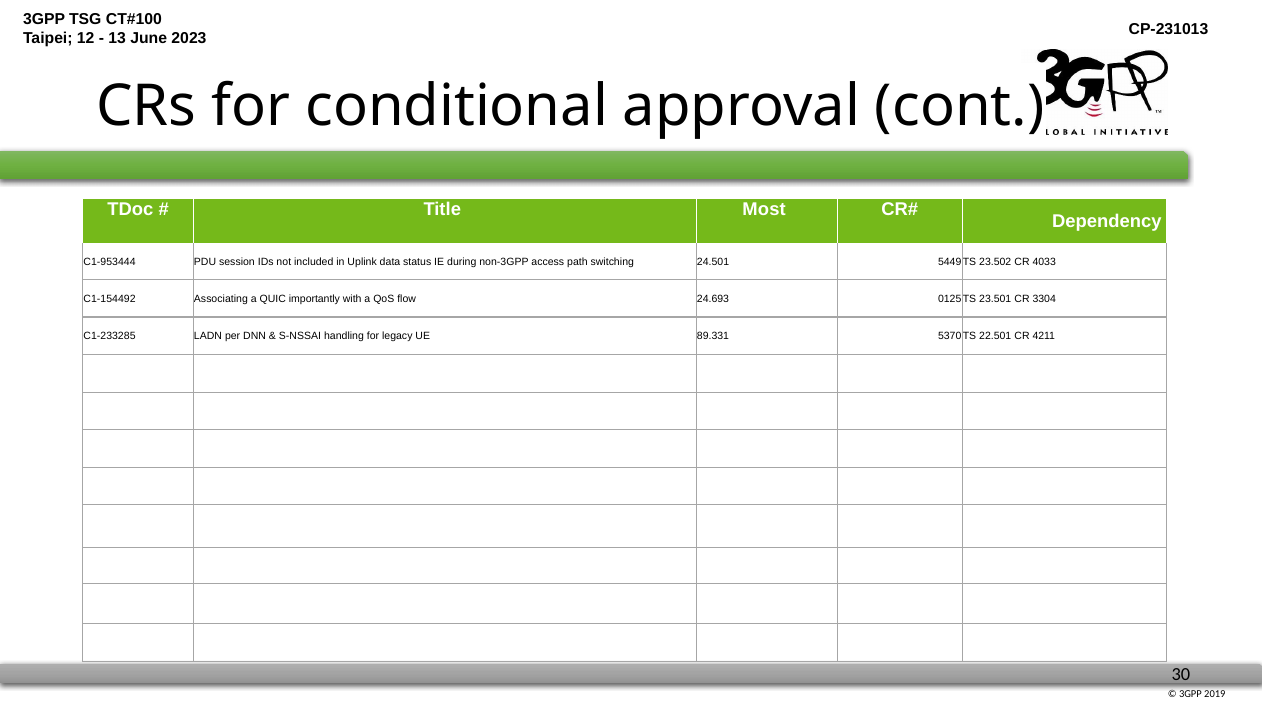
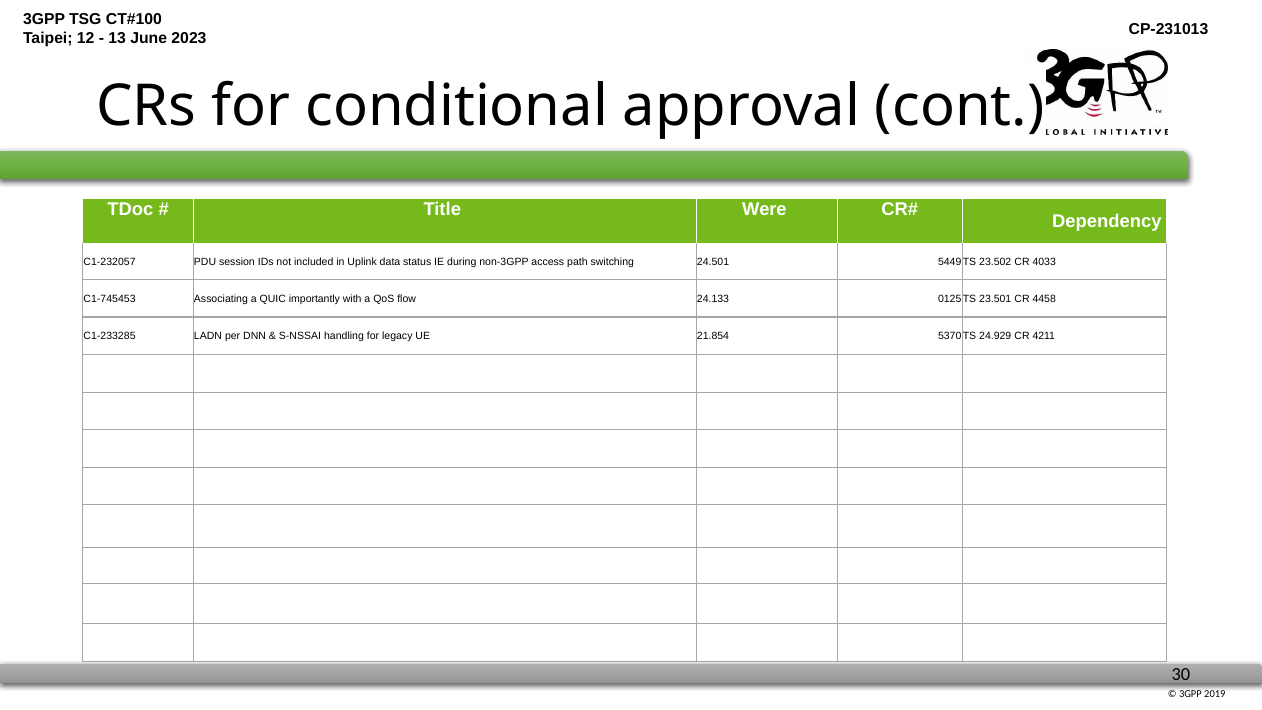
Most: Most -> Were (764, 209)
C1-953444: C1-953444 -> C1-232057 (110, 262)
C1-154492: C1-154492 -> C1-745453 (110, 299)
24.693: 24.693 -> 24.133 (713, 299)
3304: 3304 -> 4458 (1044, 299)
89.331: 89.331 -> 21.854 (713, 336)
22.501: 22.501 -> 24.929 (995, 336)
